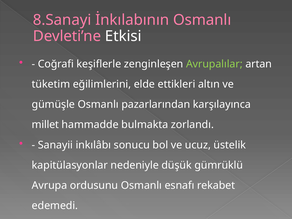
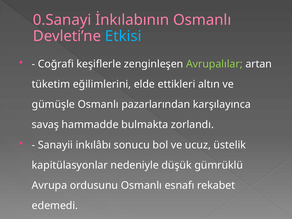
8.Sanayi: 8.Sanayi -> 0.Sanayi (62, 20)
Etkisi colour: white -> light blue (123, 36)
millet: millet -> savaş (45, 125)
